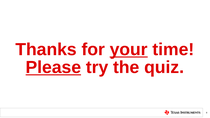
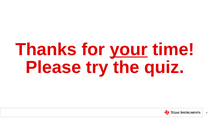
Please underline: present -> none (53, 67)
